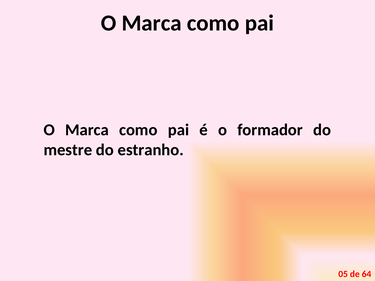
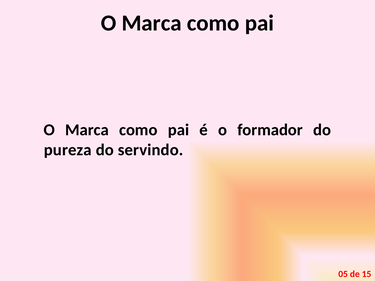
mestre: mestre -> pureza (68, 150)
estranho: estranho -> servindo (151, 150)
64: 64 -> 15 (367, 274)
